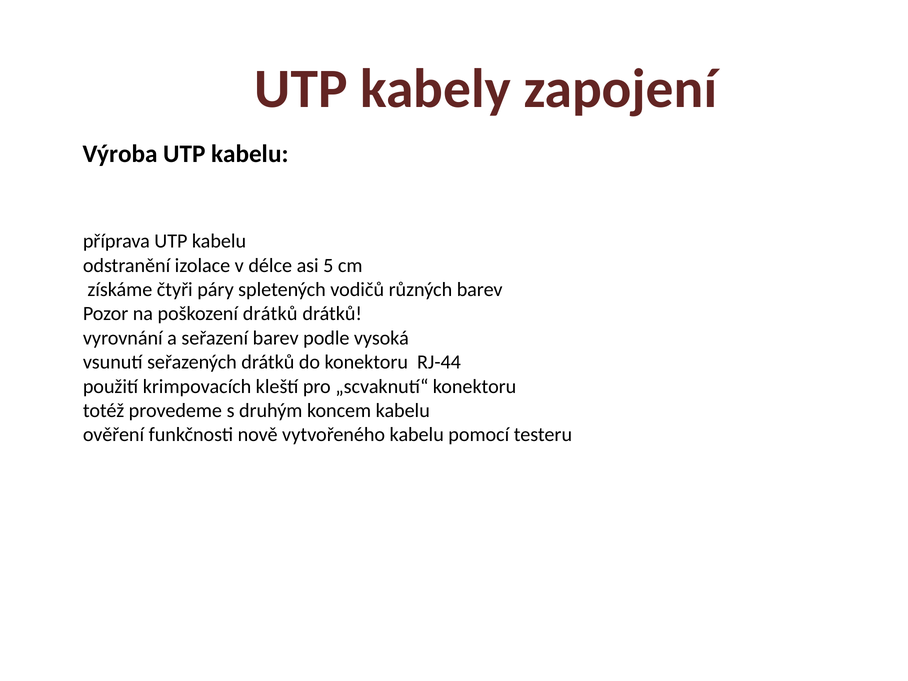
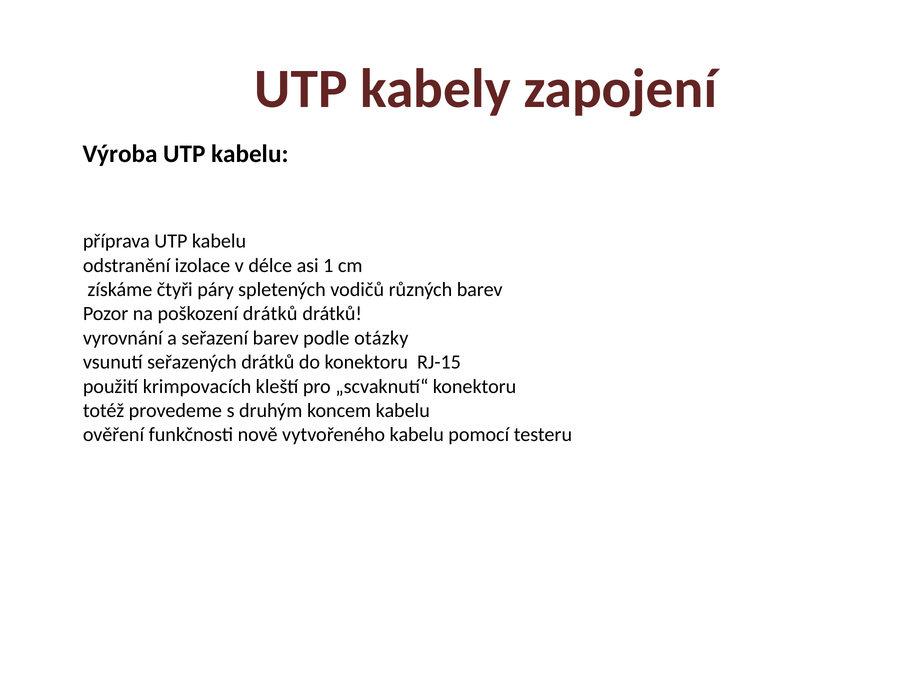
5: 5 -> 1 (328, 265)
vysoká: vysoká -> otázky (381, 338)
RJ-44: RJ-44 -> RJ-15 (439, 362)
